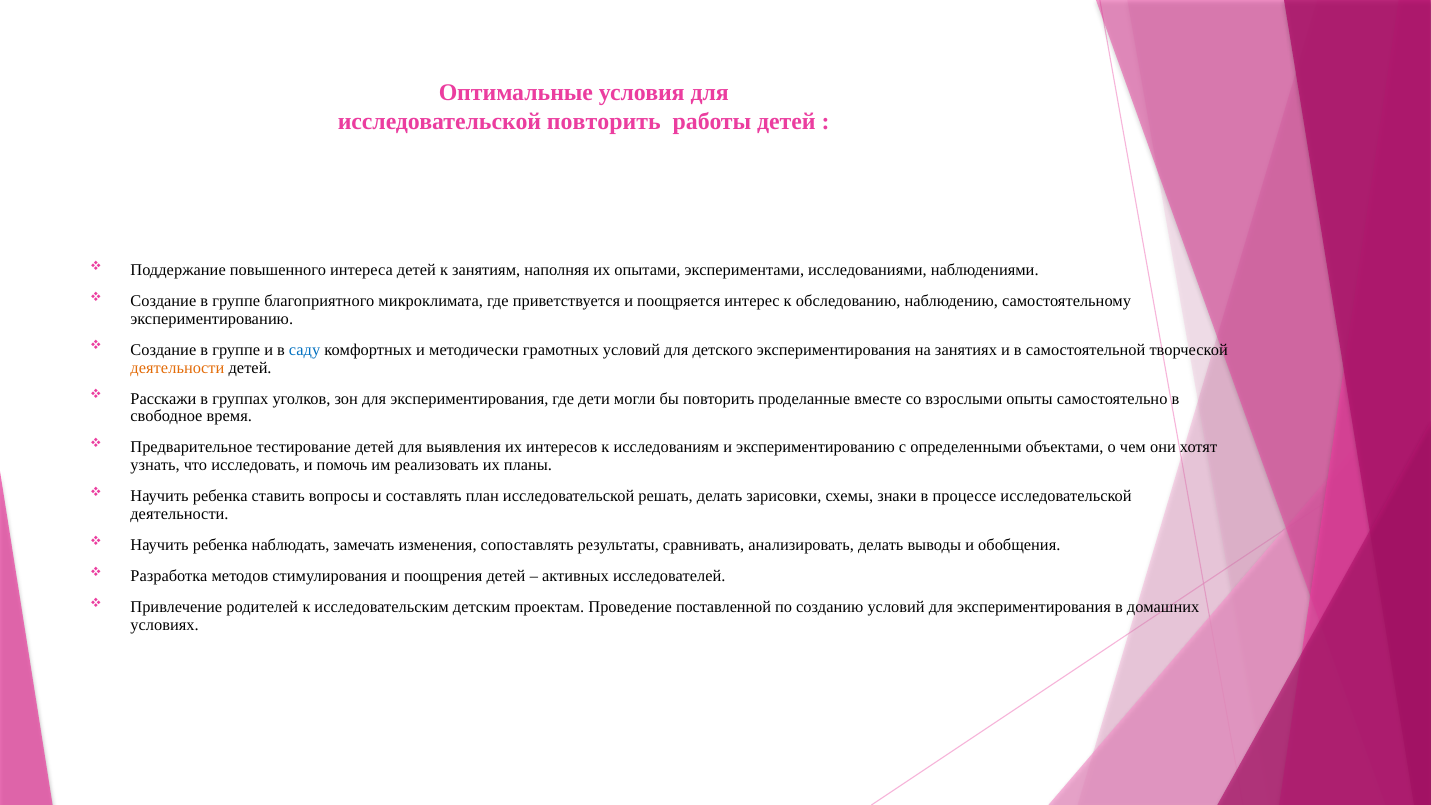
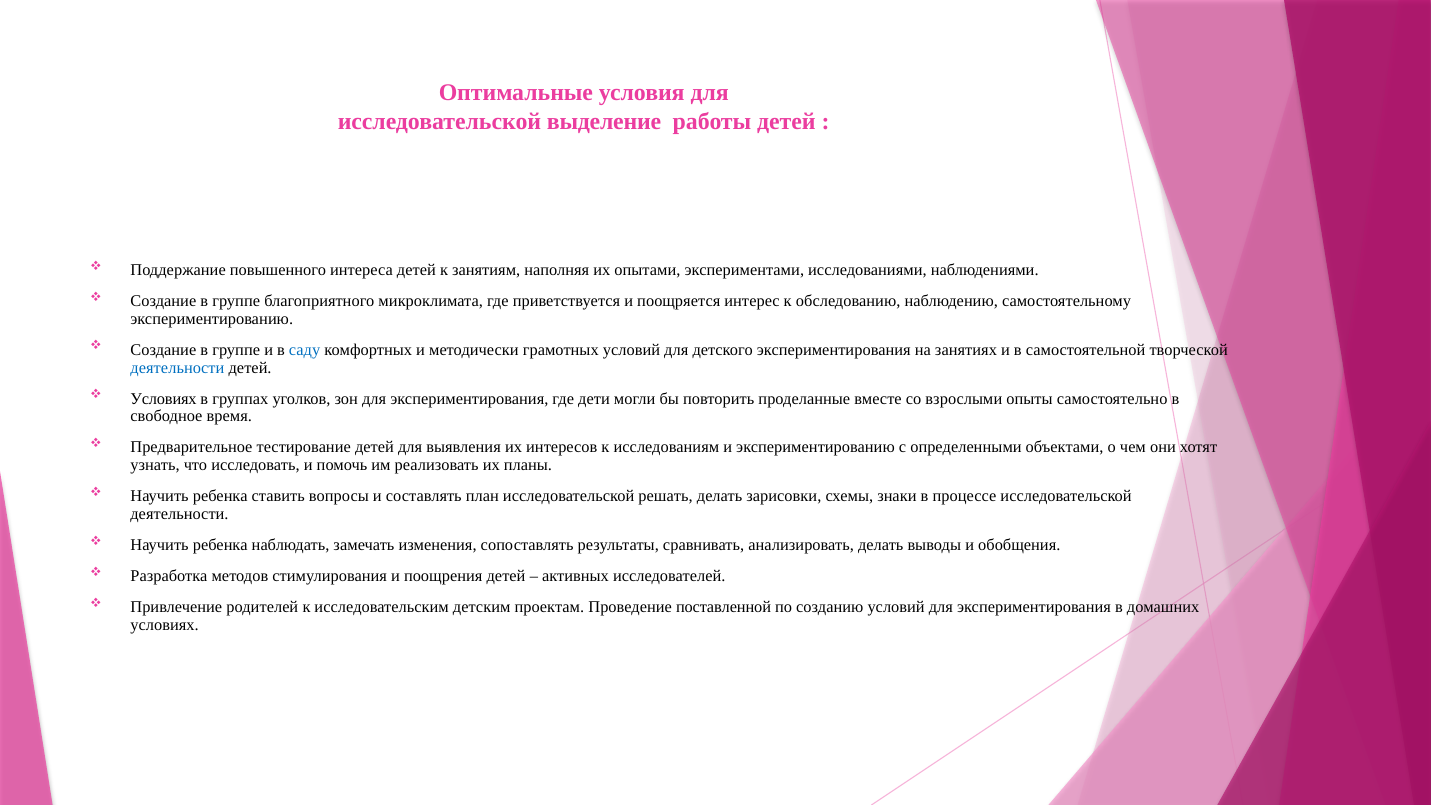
исследовательской повторить: повторить -> выделение (604, 121)
деятельности colour: orange -> blue (177, 368)
Расскажи: Расскажи -> Условиях (164, 399)
